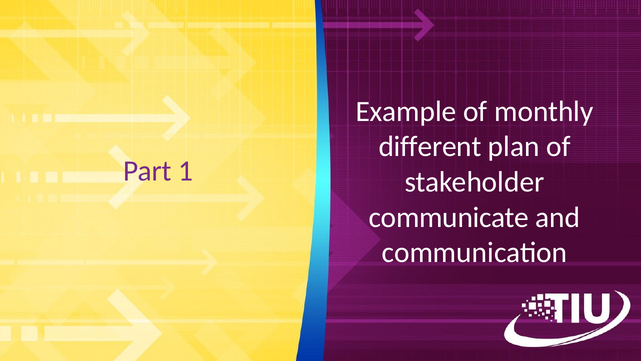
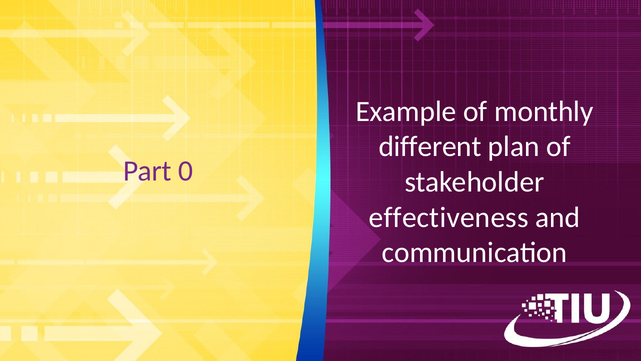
1: 1 -> 0 (186, 171)
communicate: communicate -> effectiveness (449, 217)
